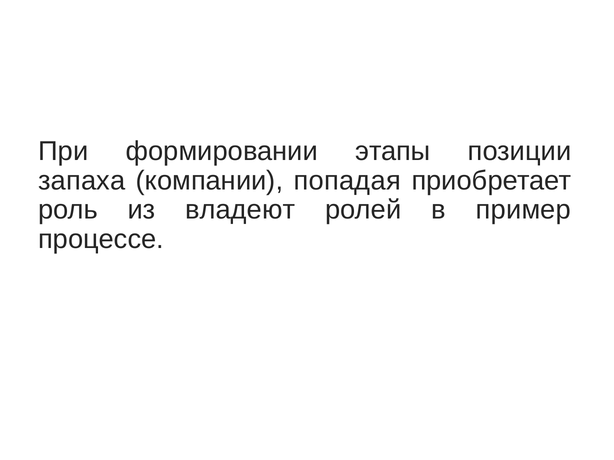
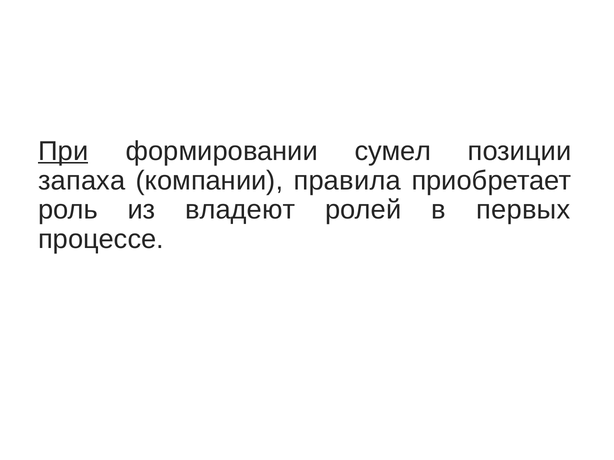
При underline: none -> present (63, 151)
этапы: этапы -> сумел (393, 151)
попадая: попадая -> правила (347, 181)
пример: пример -> первых (523, 210)
